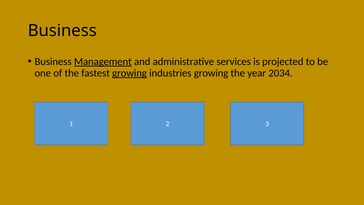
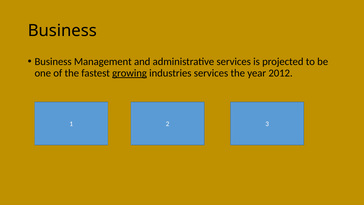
Management underline: present -> none (103, 62)
industries growing: growing -> services (211, 73)
2034: 2034 -> 2012 (281, 73)
